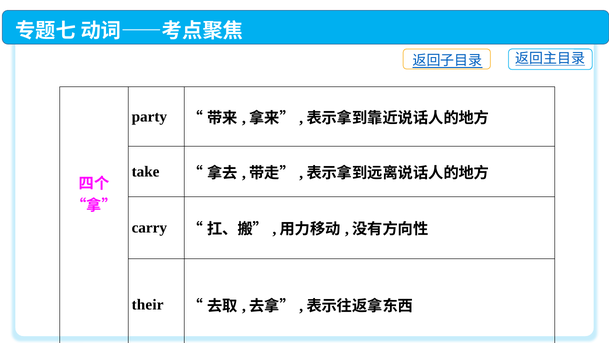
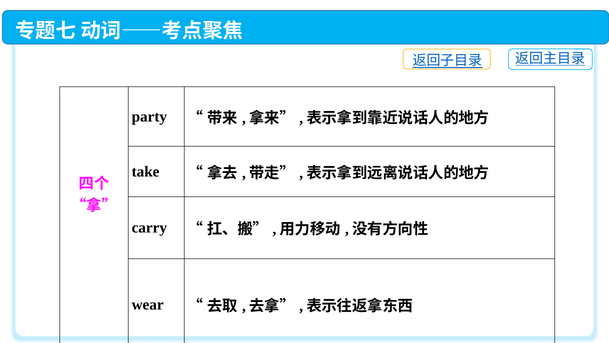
their: their -> wear (148, 304)
